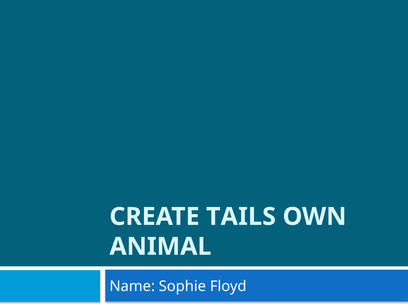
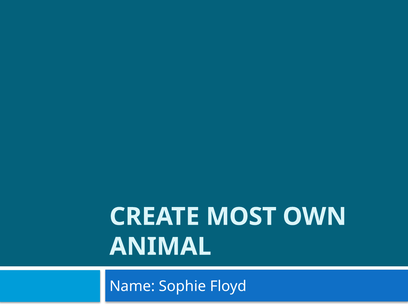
TAILS: TAILS -> MOST (241, 217)
